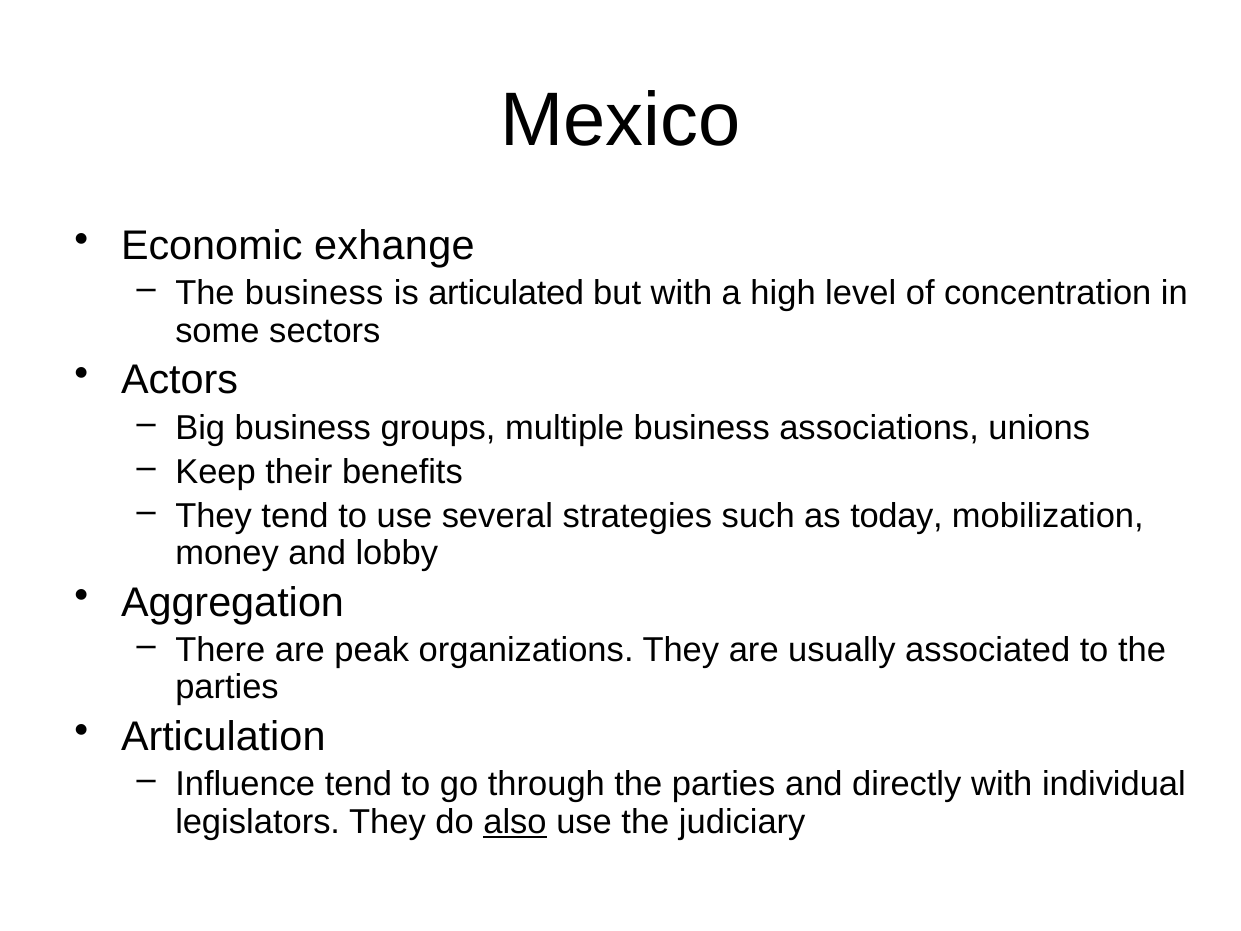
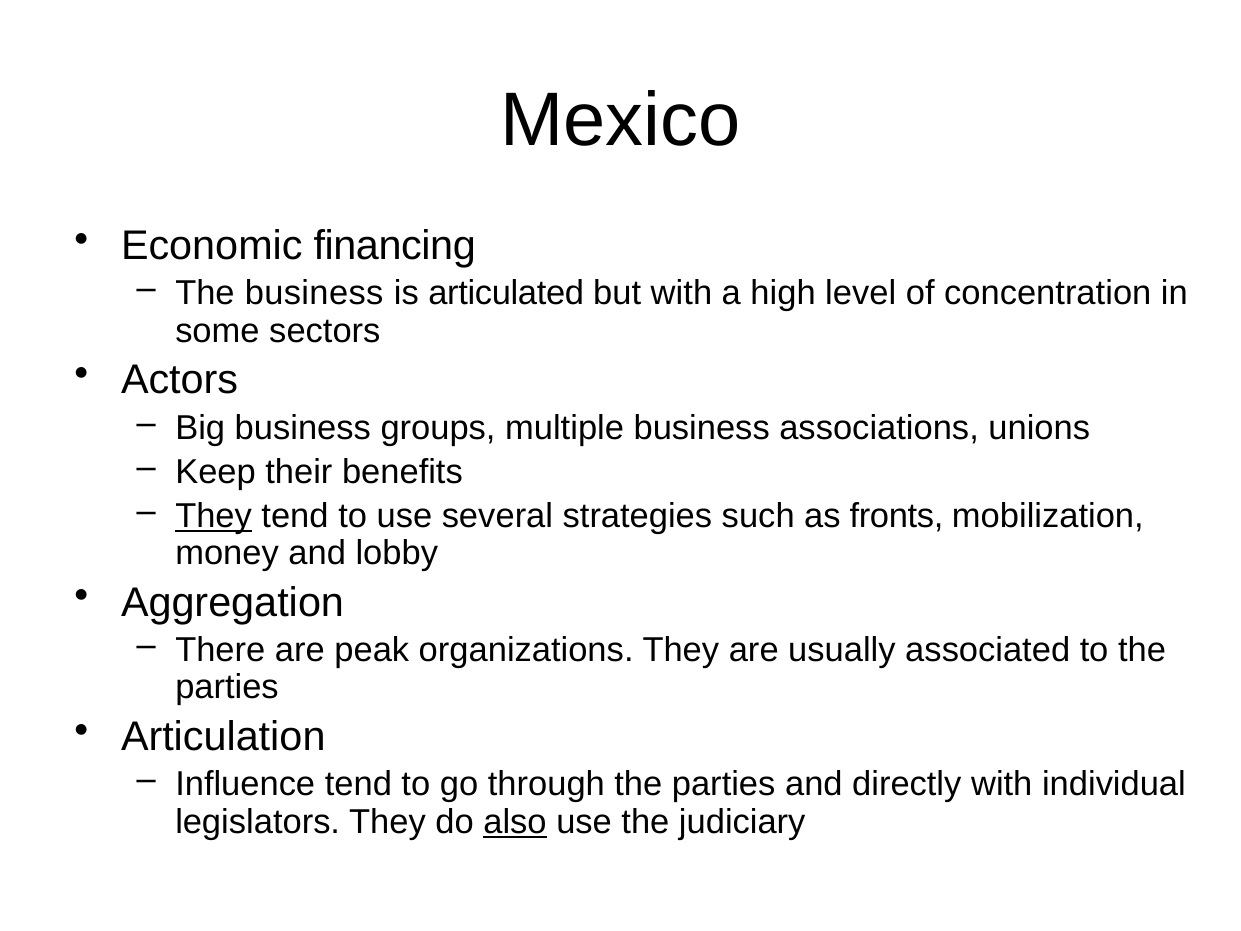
exhange: exhange -> financing (395, 245)
They underline: none -> present (214, 516)
today: today -> fronts (896, 516)
